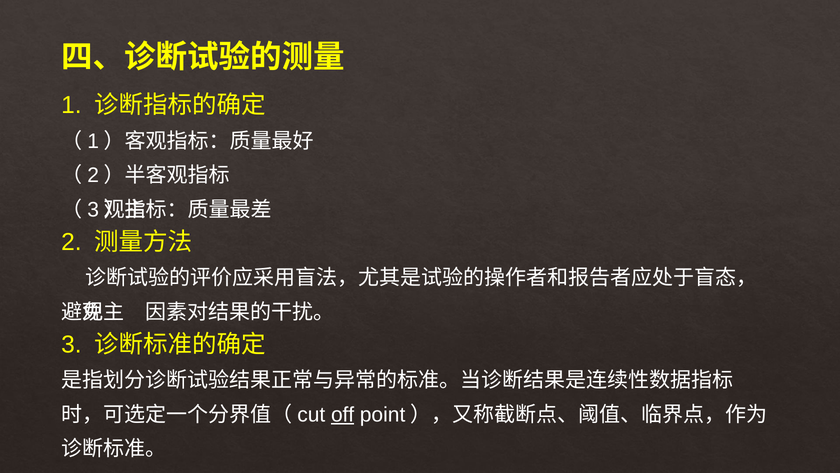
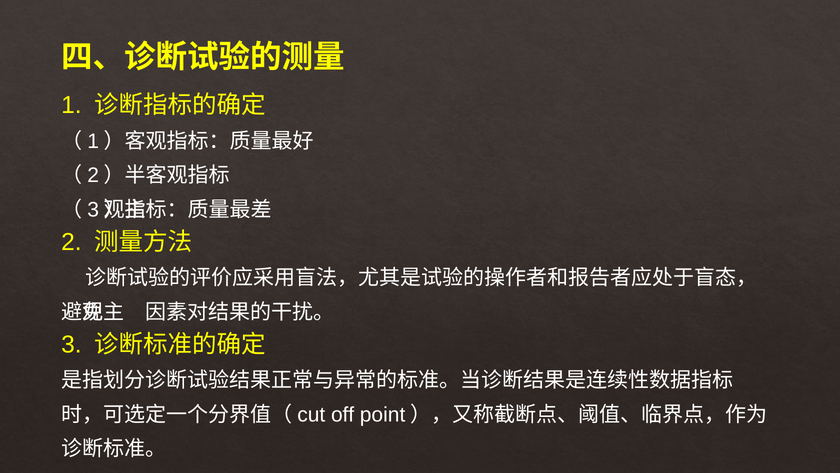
off underline: present -> none (343, 414)
